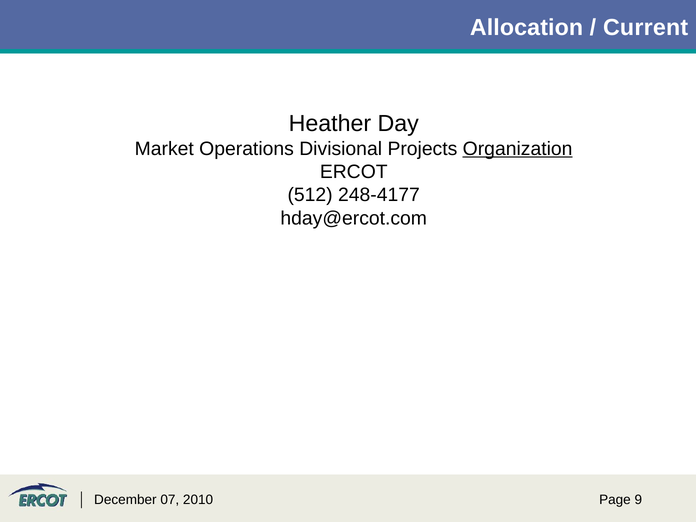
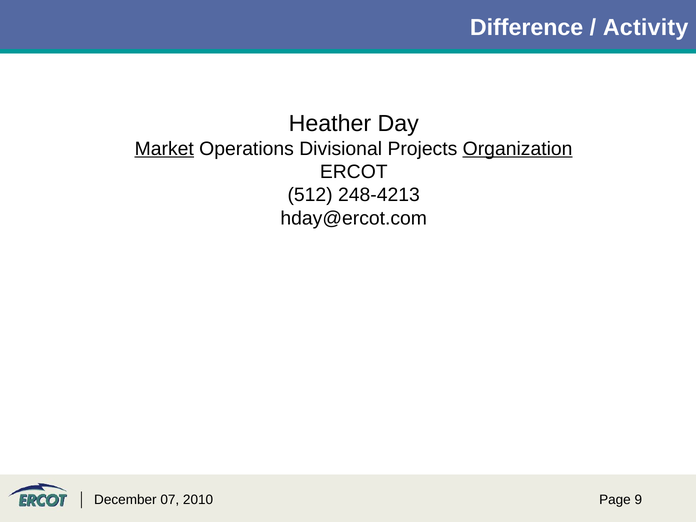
Allocation: Allocation -> Difference (527, 28)
Current: Current -> Activity (646, 28)
Market underline: none -> present (164, 149)
248-4177: 248-4177 -> 248-4213 (379, 195)
